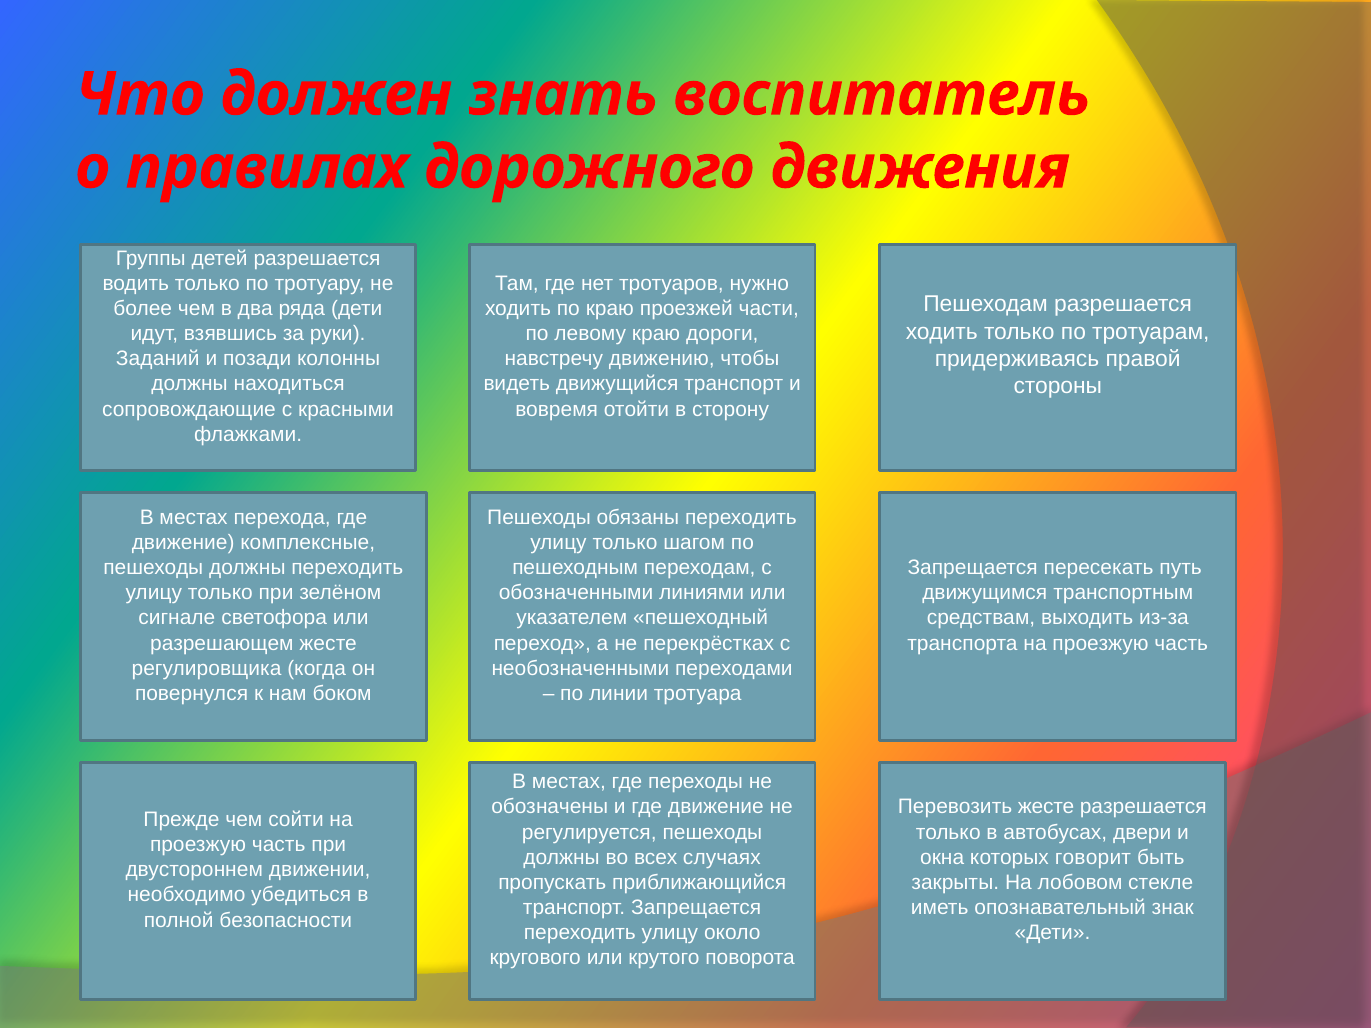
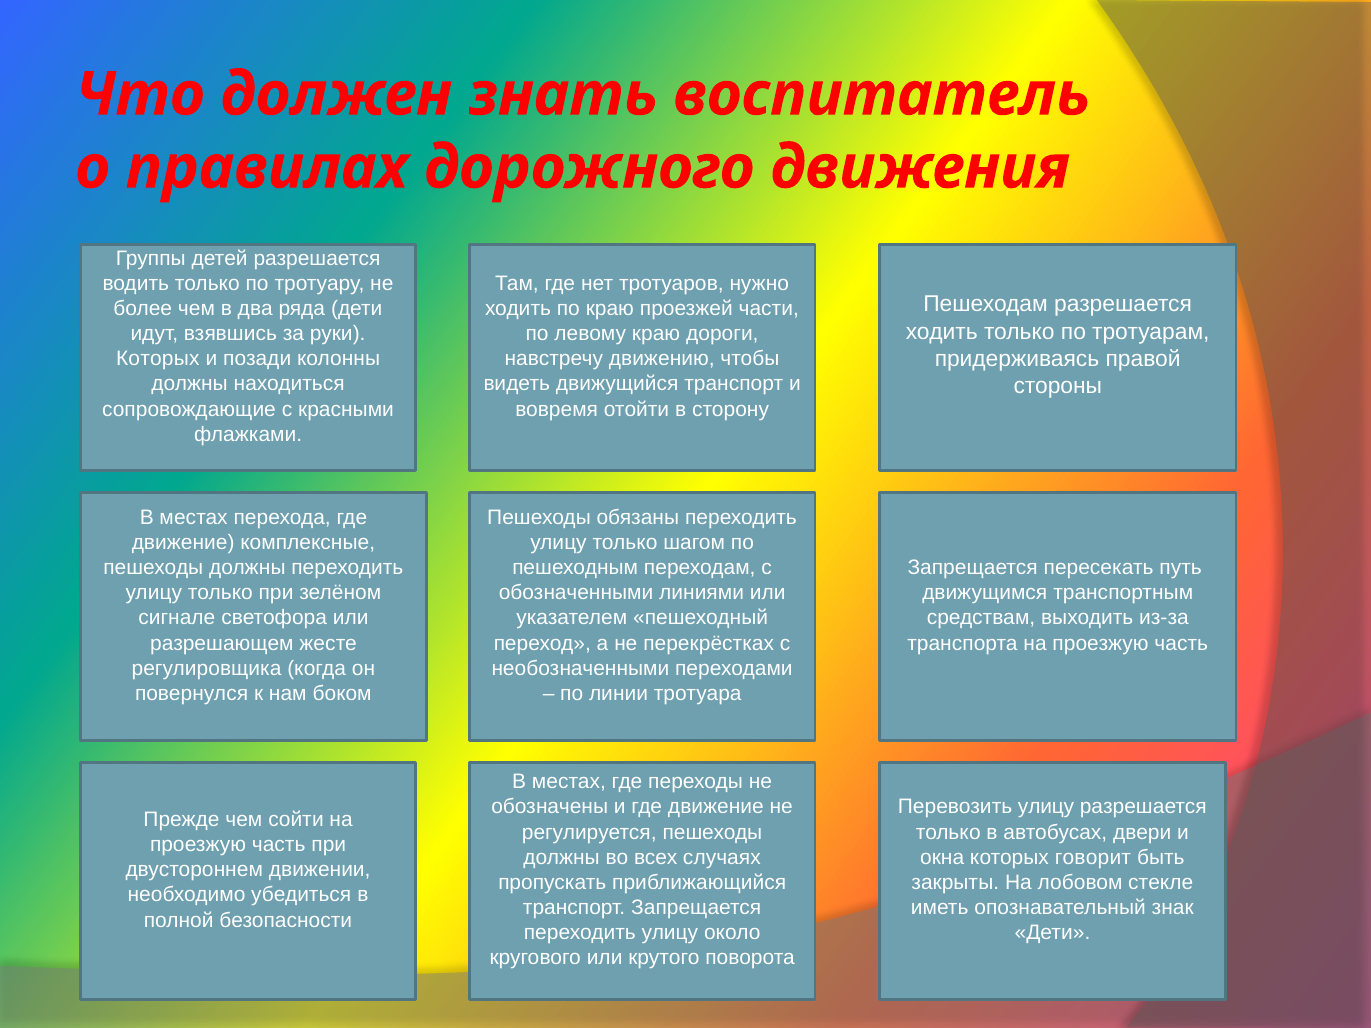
Заданий: Заданий -> Которых (158, 359)
Перевозить жесте: жесте -> улицу (1046, 807)
